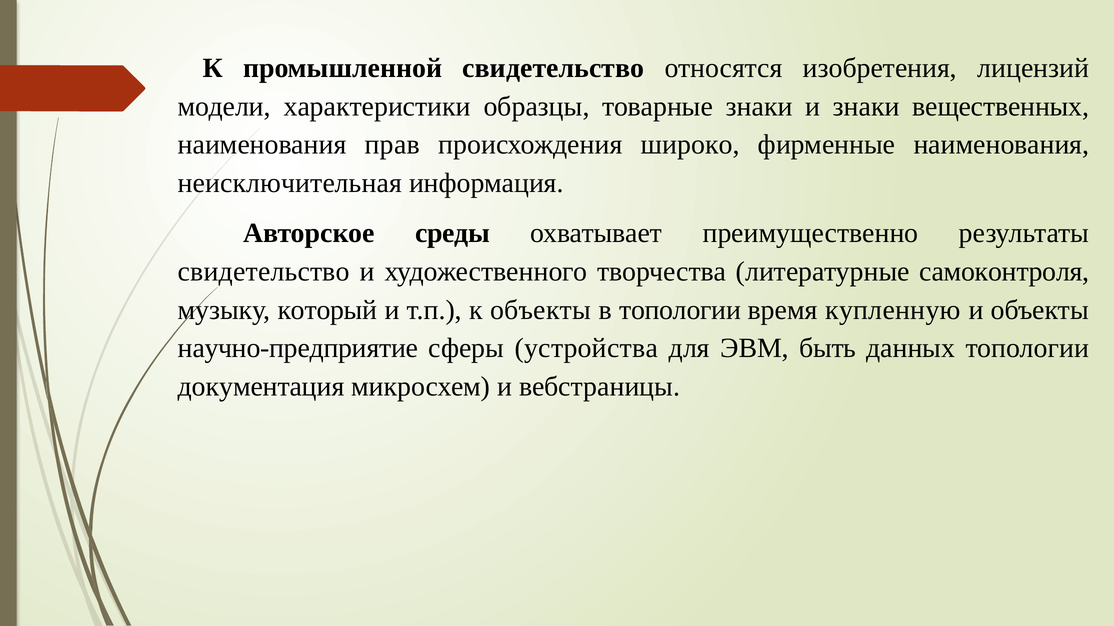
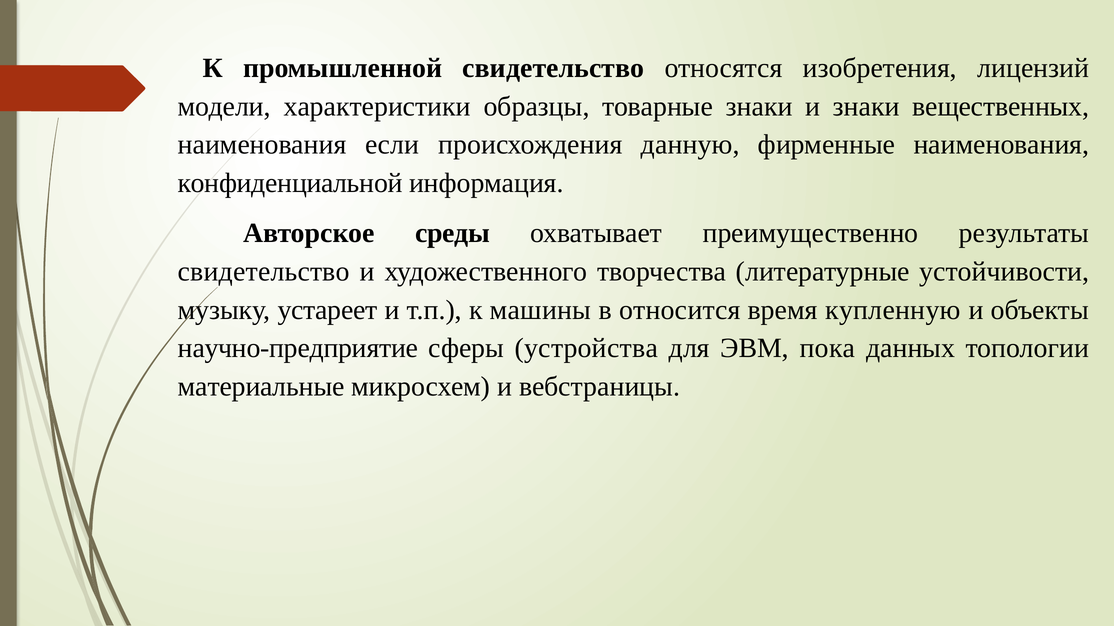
прав: прав -> если (392, 145)
широко: широко -> данную (690, 145)
неисключительная: неисключительная -> конфиденциальной (290, 183)
самоконтроля: самоконтроля -> устойчивости (1004, 272)
который: который -> устареет (328, 310)
к объекты: объекты -> машины (541, 310)
в топологии: топологии -> относится (680, 310)
быть: быть -> пока (827, 349)
документация: документация -> материальные (261, 387)
